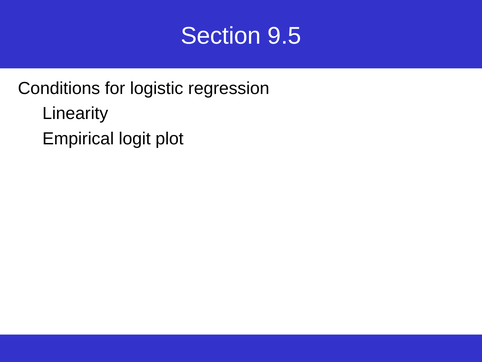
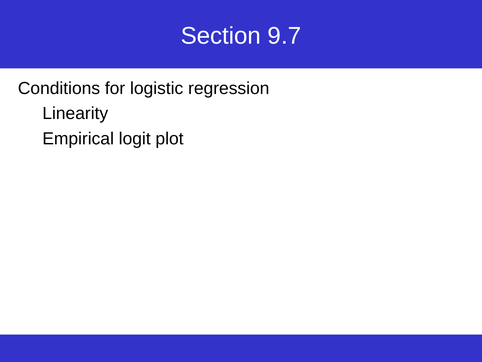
9.5: 9.5 -> 9.7 (284, 36)
